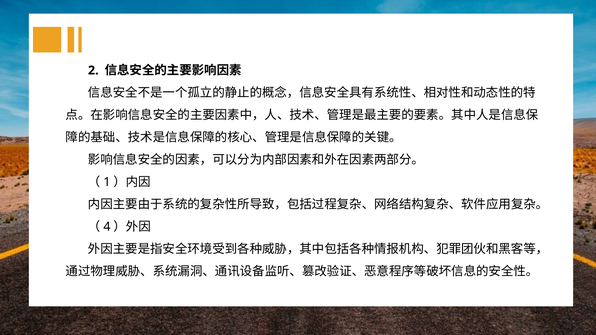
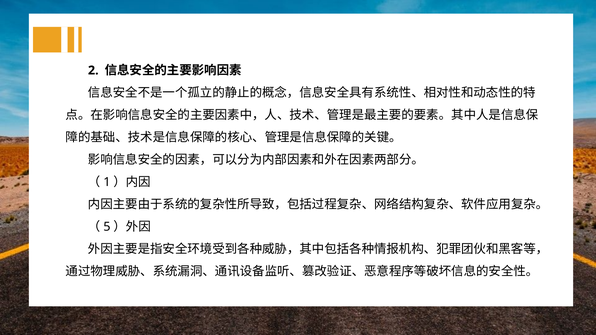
4: 4 -> 5 (107, 227)
